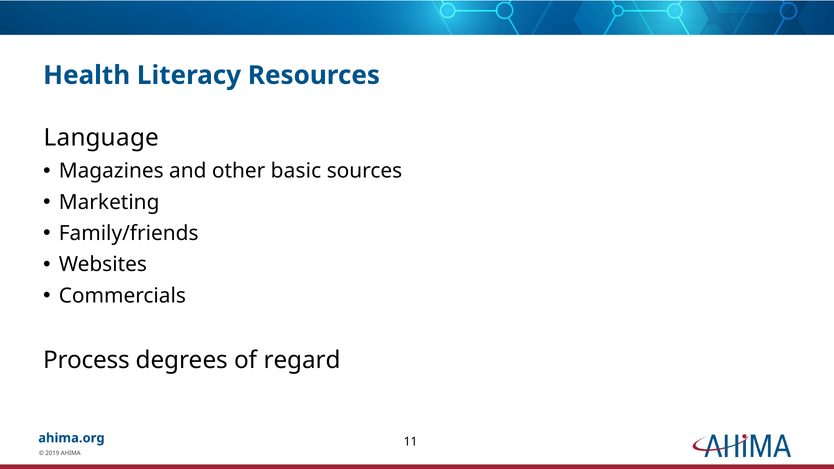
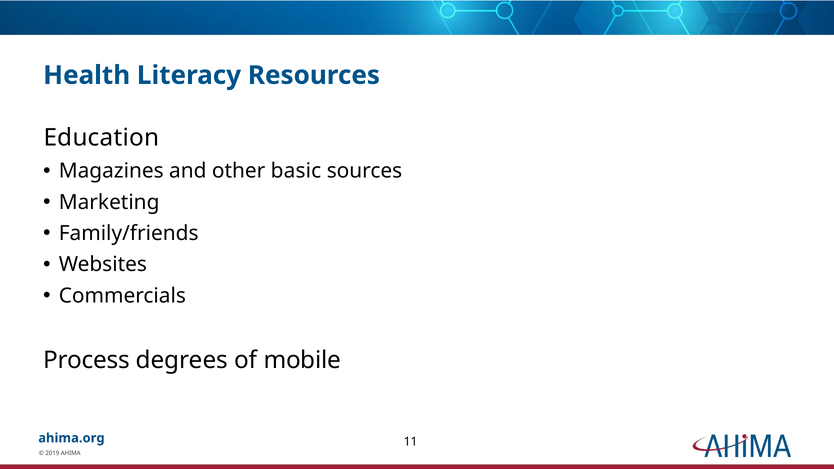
Language: Language -> Education (101, 138)
regard: regard -> mobile (302, 360)
